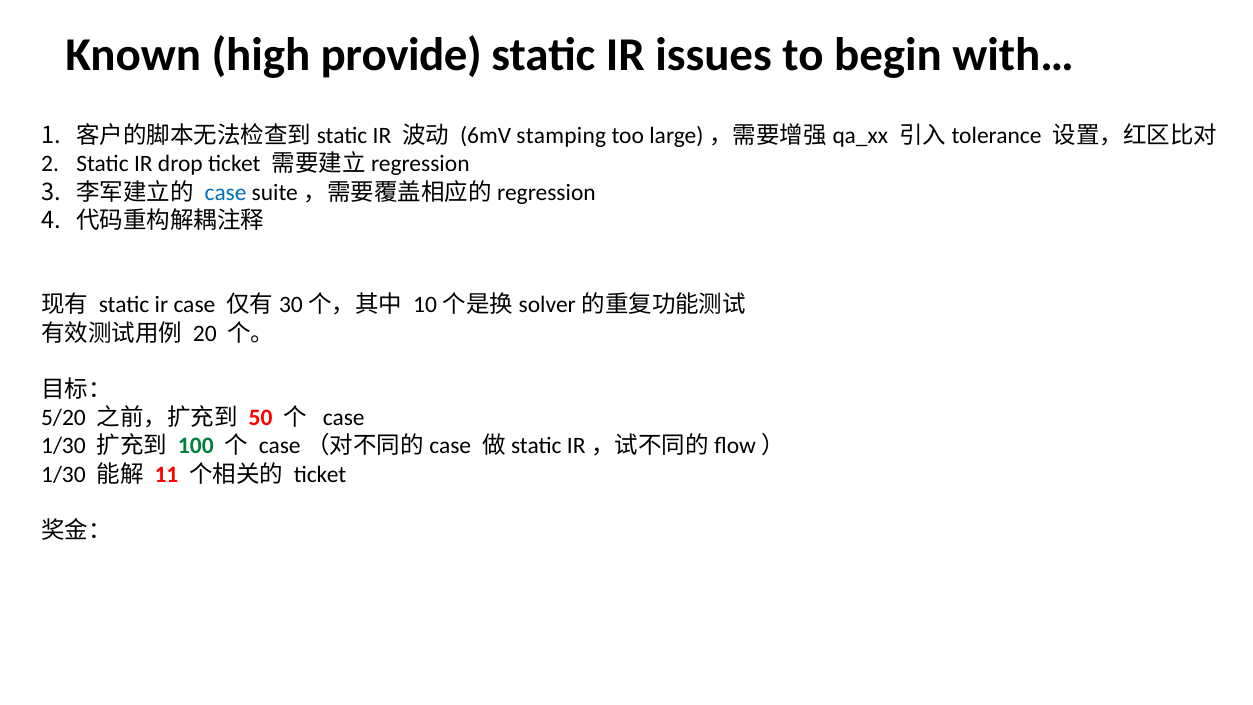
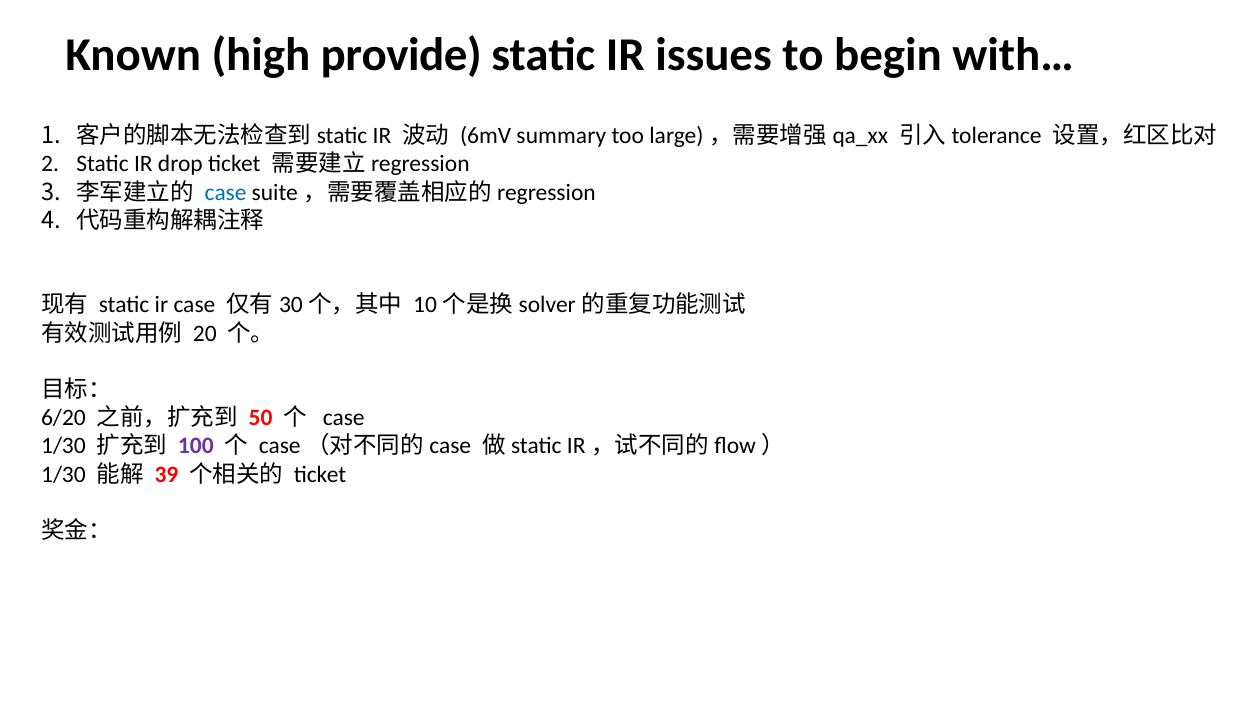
stamping: stamping -> summary (561, 136)
5/20: 5/20 -> 6/20 (63, 418)
100 colour: green -> purple (196, 446)
11: 11 -> 39 (166, 474)
